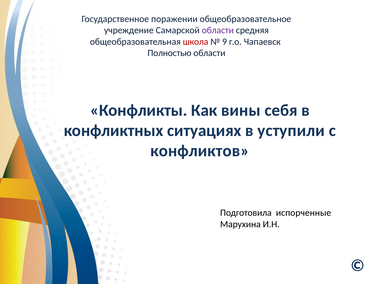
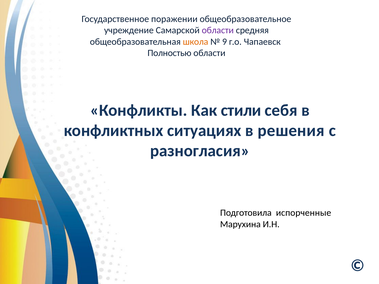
школа colour: red -> orange (196, 42)
вины: вины -> стили (241, 111)
уступили: уступили -> решения (291, 131)
конфликтов: конфликтов -> разногласия (200, 151)
